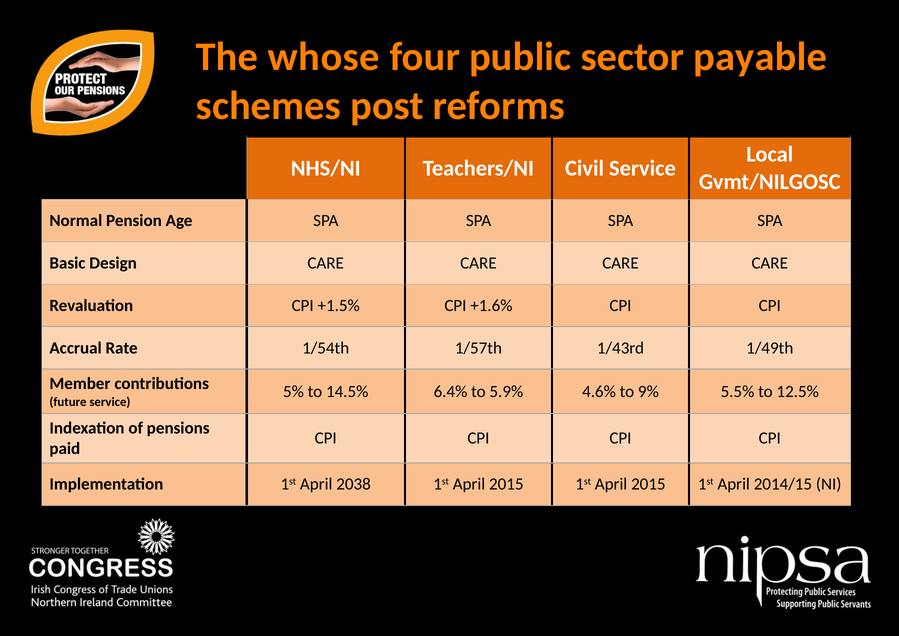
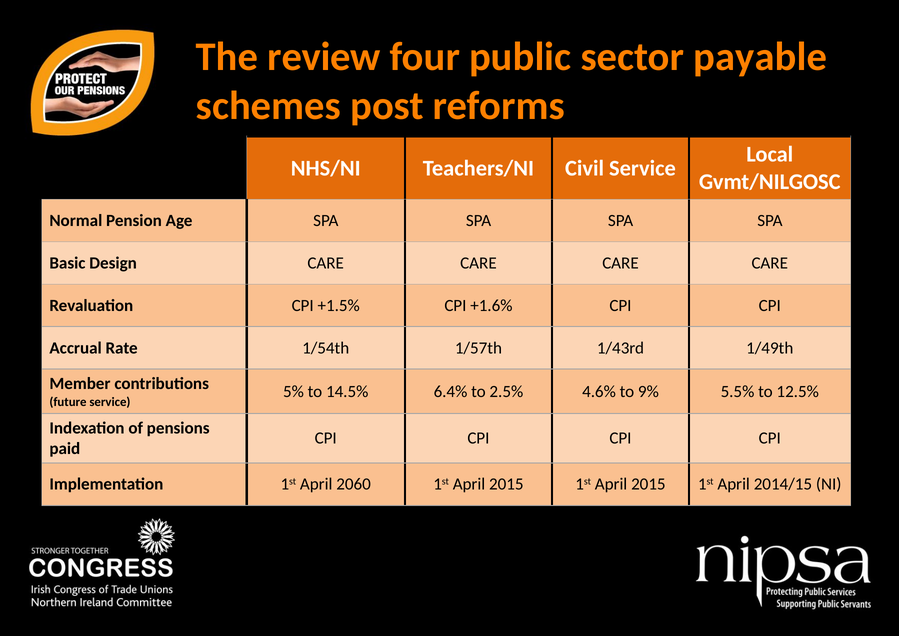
whose: whose -> review (324, 57)
5.9%: 5.9% -> 2.5% (506, 392)
2038: 2038 -> 2060 (354, 484)
